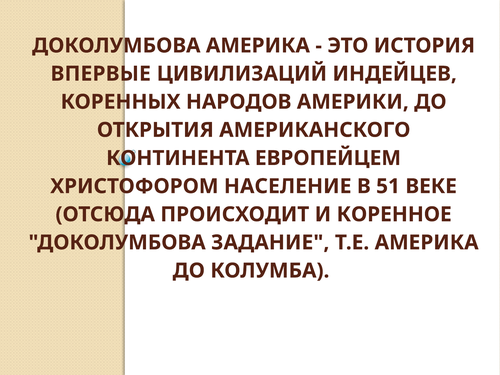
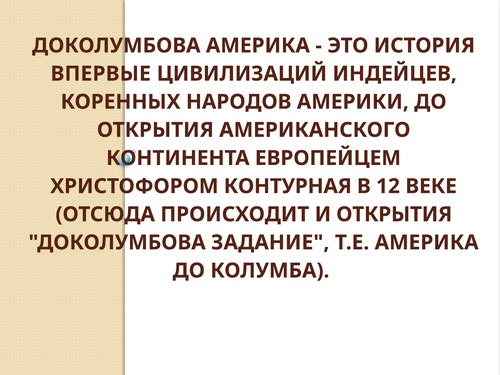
НАСЕЛЕНИЕ: НАСЕЛЕНИЕ -> КОНТУРНАЯ (288, 186)
51: 51 -> 12 (388, 186)
И КОРЕННОЕ: КОРЕННОЕ -> ОТКРЫТИЯ (394, 214)
